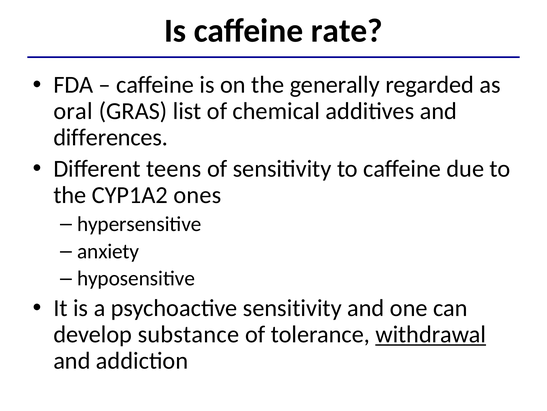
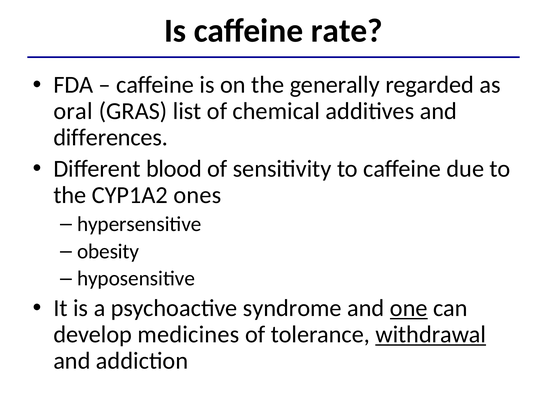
teens: teens -> blood (174, 168)
anxiety: anxiety -> obesity (108, 251)
psychoactive sensitivity: sensitivity -> syndrome (292, 308)
one underline: none -> present (409, 308)
substance: substance -> medicines (188, 334)
